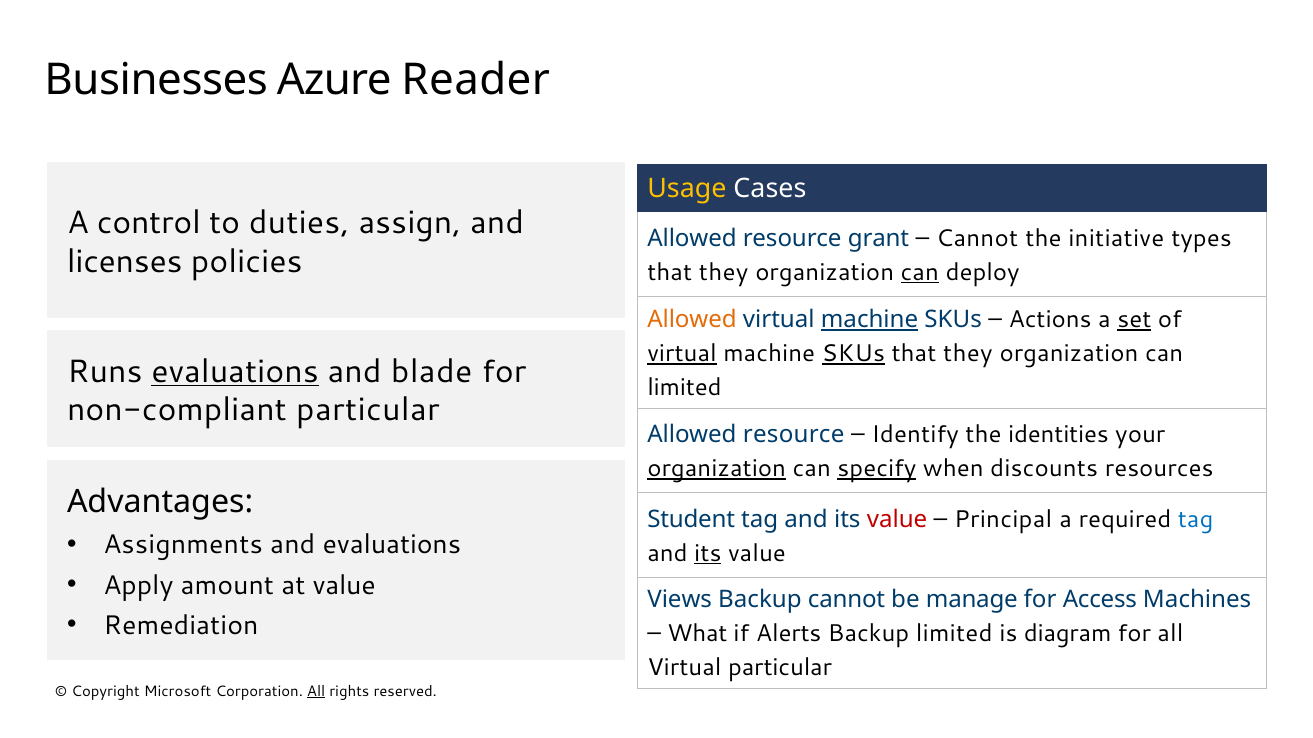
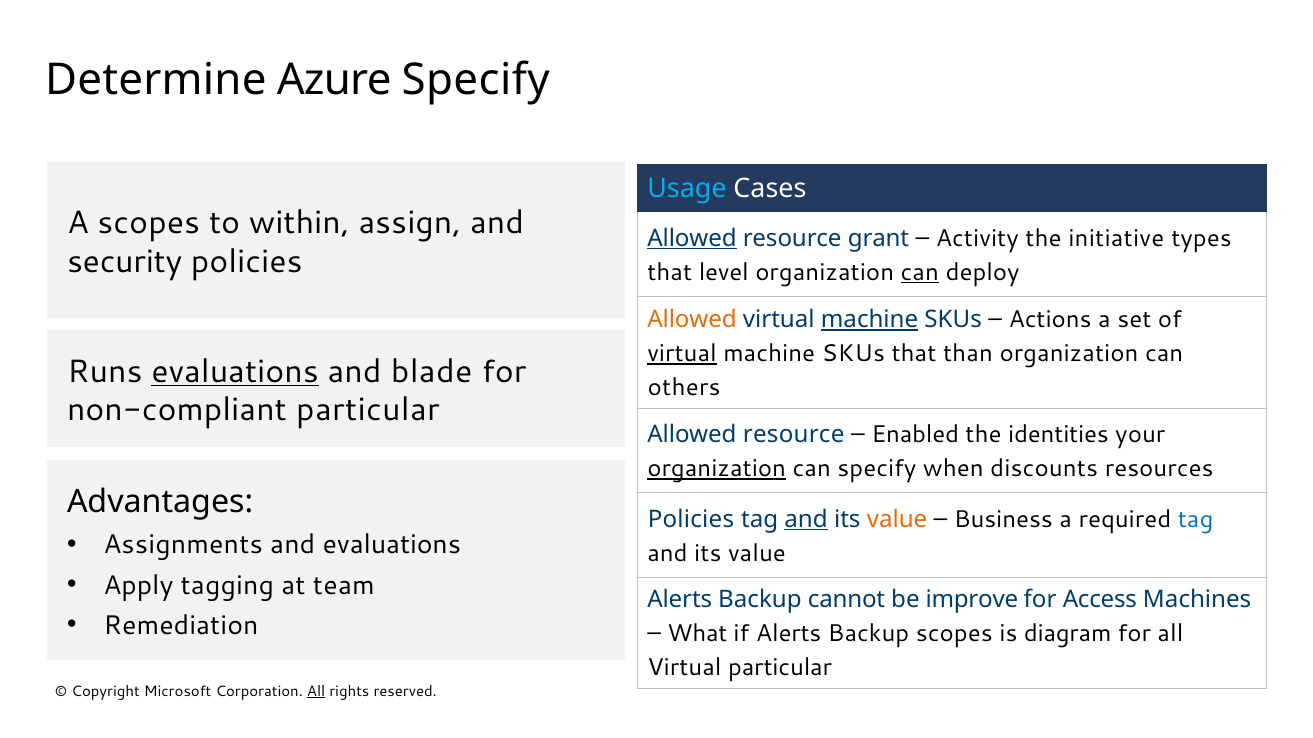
Businesses: Businesses -> Determine (156, 80)
Azure Reader: Reader -> Specify (476, 80)
Usage colour: yellow -> light blue (687, 189)
A control: control -> scopes (149, 223)
duties: duties -> within (299, 223)
Allowed underline: none -> present (692, 238)
Cannot: Cannot -> Activity (977, 238)
licenses: licenses -> security (125, 262)
they: they -> level (724, 272)
set underline: present -> none (1134, 320)
SKUs underline: present -> none (853, 354)
they: they -> than (968, 354)
limited: limited -> others (684, 388)
Identify: Identify -> Enabled (915, 435)
specify underline: present -> none (877, 469)
Student: Student -> Policies (691, 520)
and underline: none -> present (806, 520)
value colour: red -> orange (897, 520)
Principal: Principal -> Business (1003, 520)
its underline: present -> none (708, 554)
amount: amount -> tagging (227, 586)
at value: value -> team (344, 586)
Views: Views -> Alerts (680, 600)
manage: manage -> improve (972, 600)
Backup limited: limited -> scopes (954, 634)
